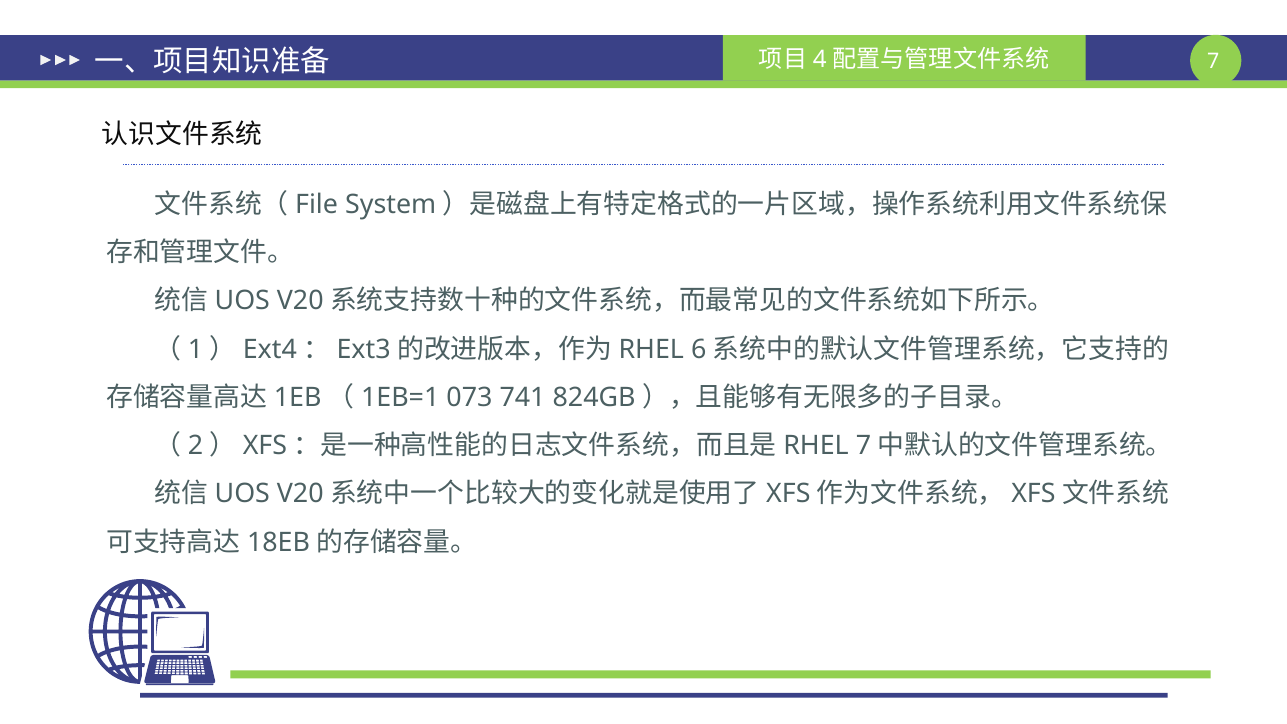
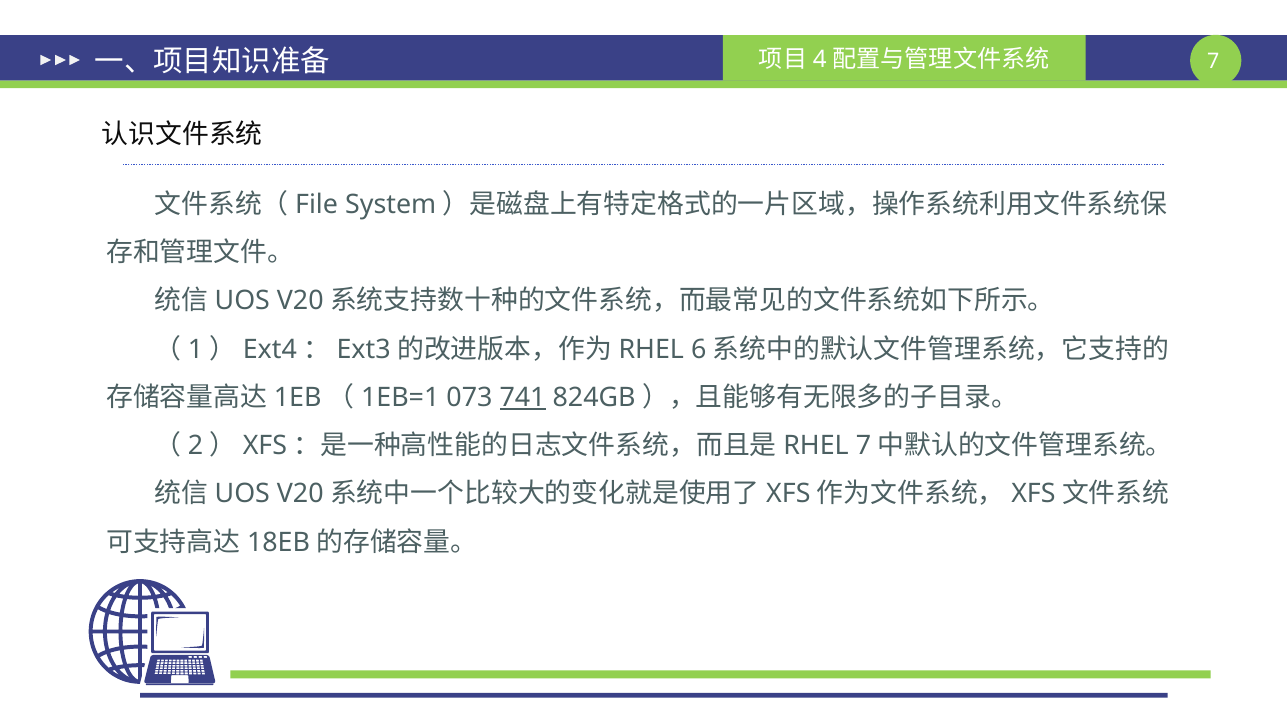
741 underline: none -> present (523, 397)
